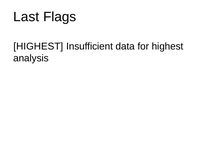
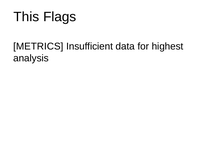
Last: Last -> This (26, 17)
HIGHEST: HIGHEST -> METRICS (38, 46)
